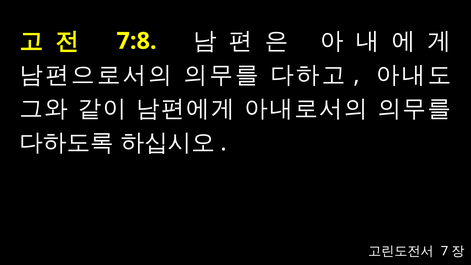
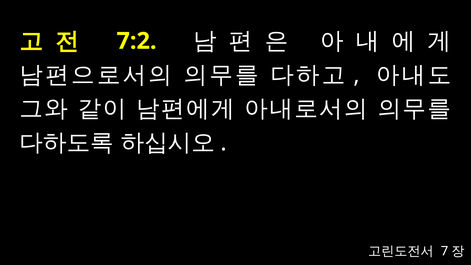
7:8: 7:8 -> 7:2 (137, 41)
